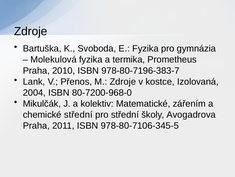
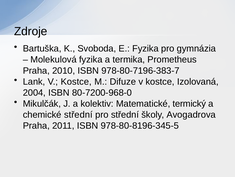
Lank V Přenos: Přenos -> Kostce (76, 81)
M Zdroje: Zdroje -> Difuze (123, 81)
zářením: zářením -> termický (189, 103)
978-80-7106-345-5: 978-80-7106-345-5 -> 978-80-8196-345-5 (140, 125)
